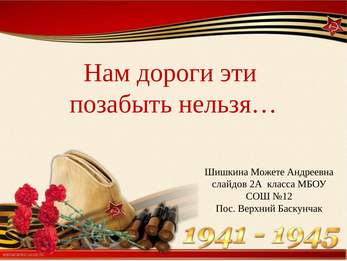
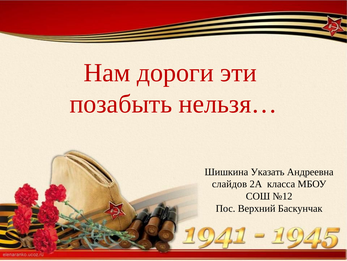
Можете: Можете -> Указать (268, 171)
